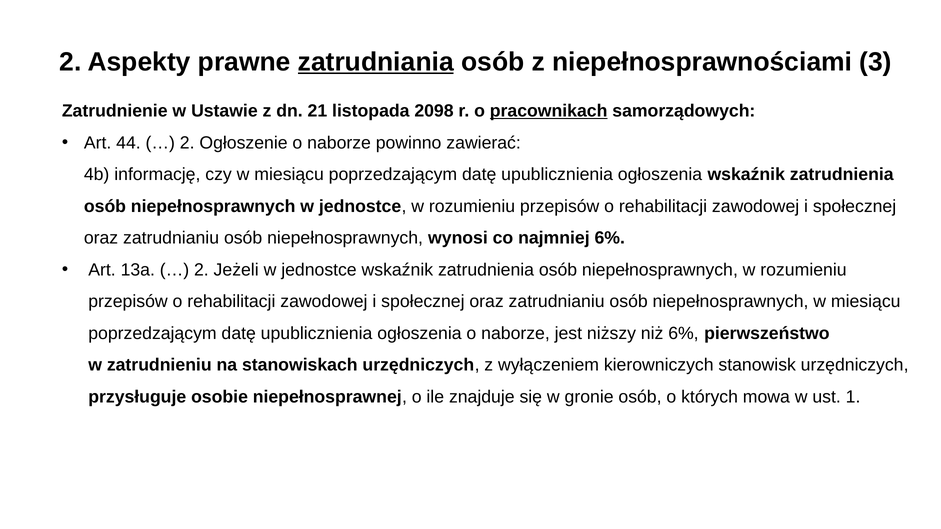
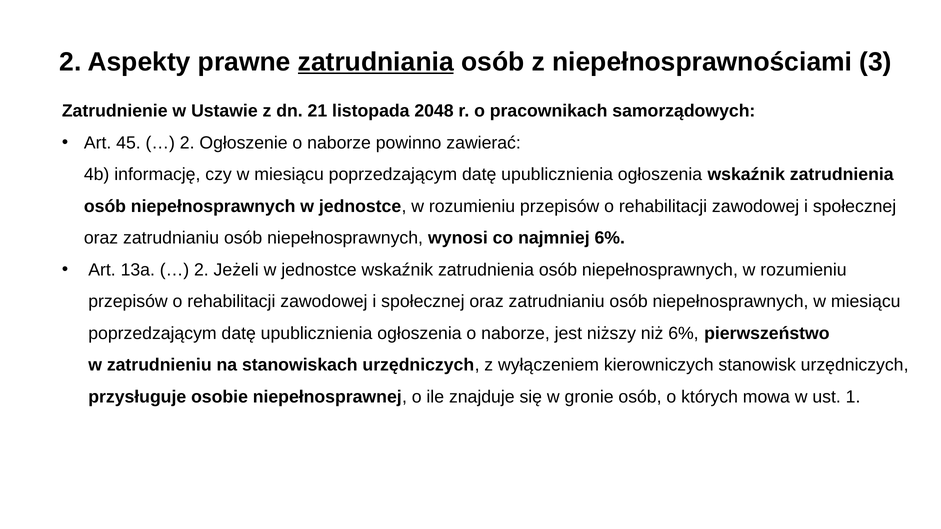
2098: 2098 -> 2048 (434, 111)
pracownikach underline: present -> none (549, 111)
44: 44 -> 45 (128, 143)
